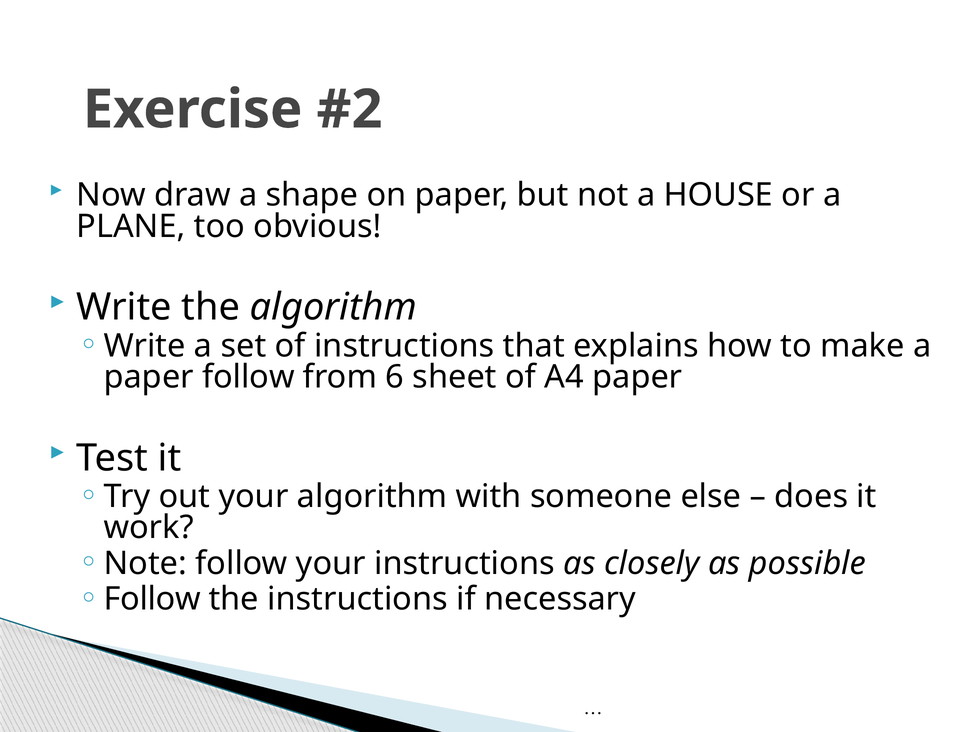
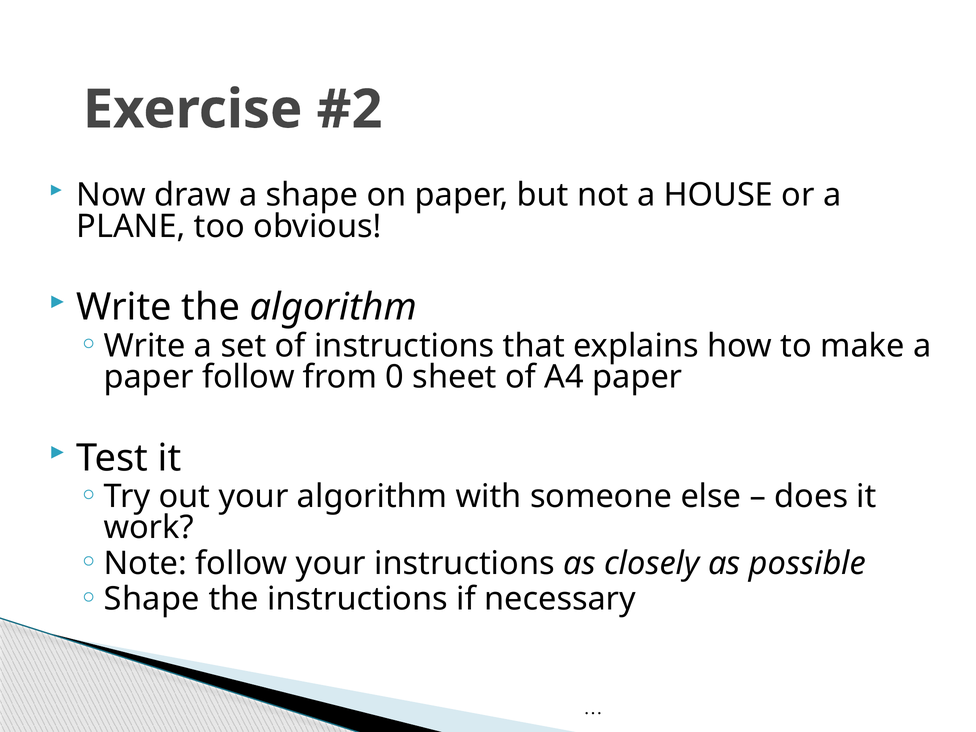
6: 6 -> 0 (395, 377)
Follow: Follow -> Shape (152, 599)
